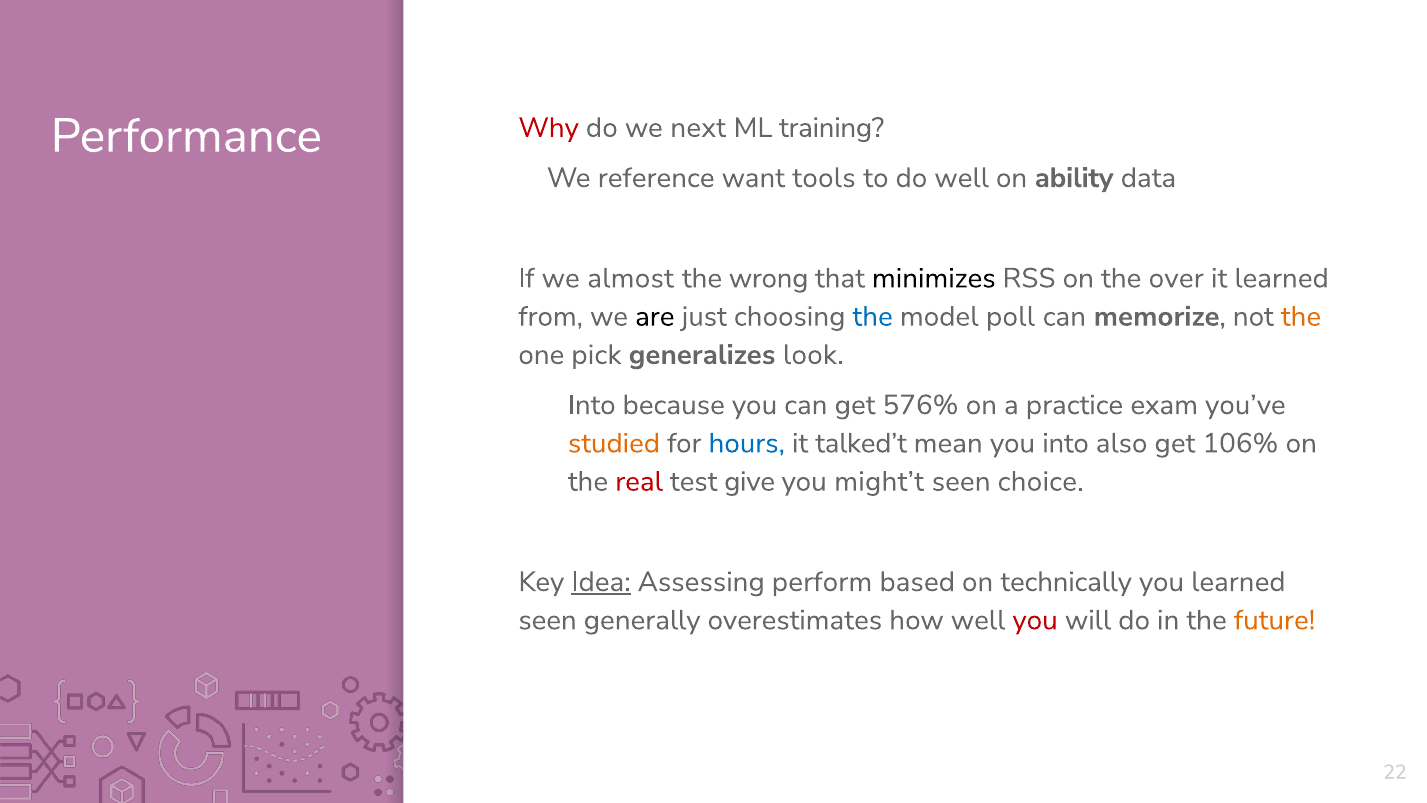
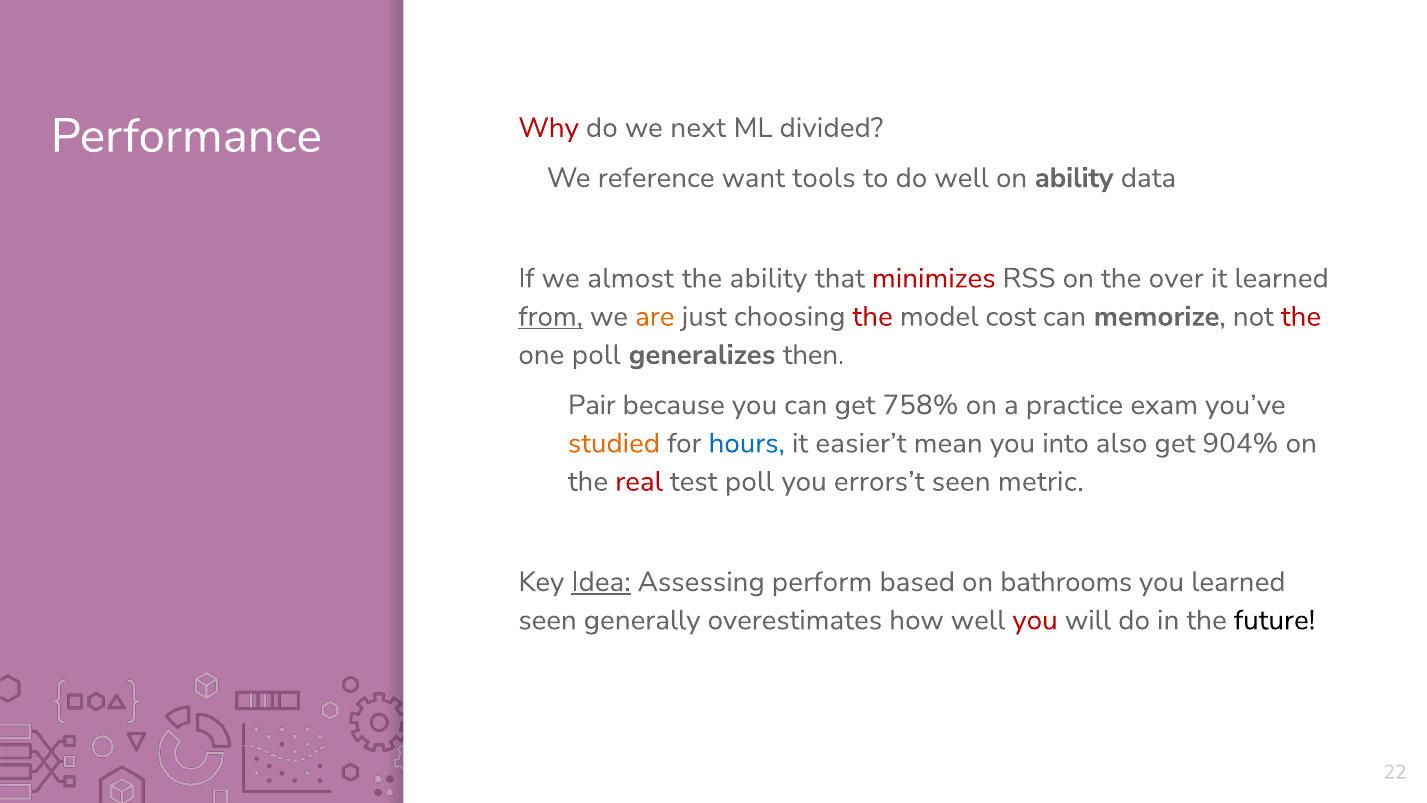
training: training -> divided (831, 128)
the wrong: wrong -> ability (768, 278)
minimizes colour: black -> red (934, 278)
from underline: none -> present (551, 316)
are colour: black -> orange (655, 316)
the colour: blue -> red (873, 316)
poll: poll -> cost (1011, 316)
the colour: orange -> red (1301, 316)
one pick: pick -> poll (596, 355)
look: look -> then (813, 355)
Into: Into -> Pair (592, 405)
576%: 576% -> 758% (921, 405)
talked’t: talked’t -> easier’t (861, 443)
106%: 106% -> 904% (1240, 443)
test give: give -> poll (749, 481)
might’t: might’t -> errors’t (879, 481)
choice: choice -> metric (1041, 481)
technically: technically -> bathrooms (1066, 582)
future colour: orange -> black (1274, 620)
